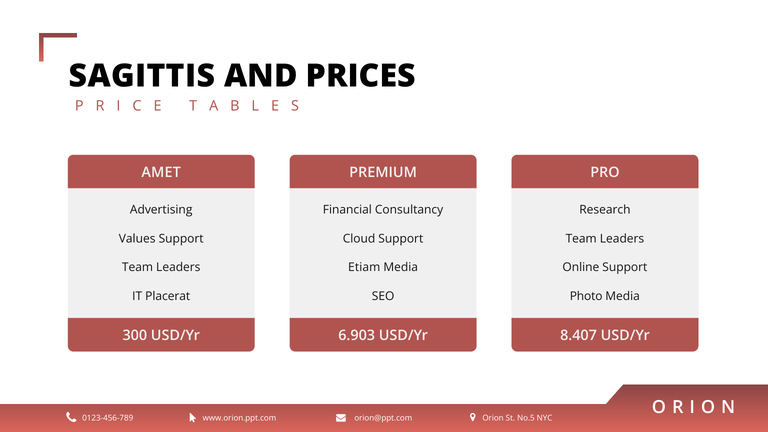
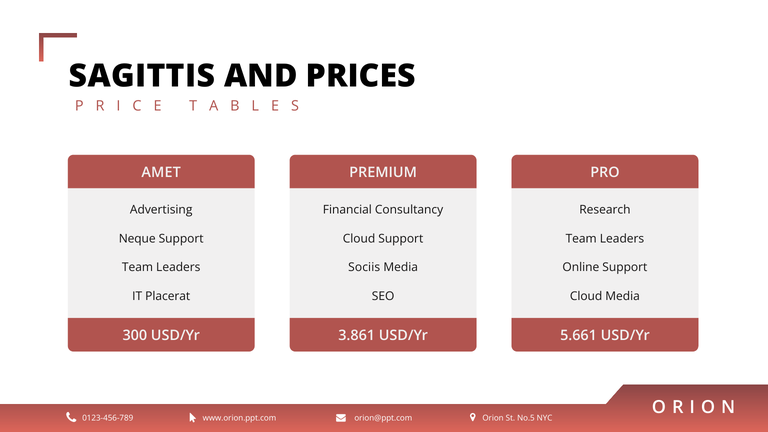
Values: Values -> Neque (137, 239)
Etiam: Etiam -> Sociis (364, 267)
Photo: Photo -> Cloud (586, 296)
6.903: 6.903 -> 3.861 (357, 336)
8.407: 8.407 -> 5.661 (579, 336)
